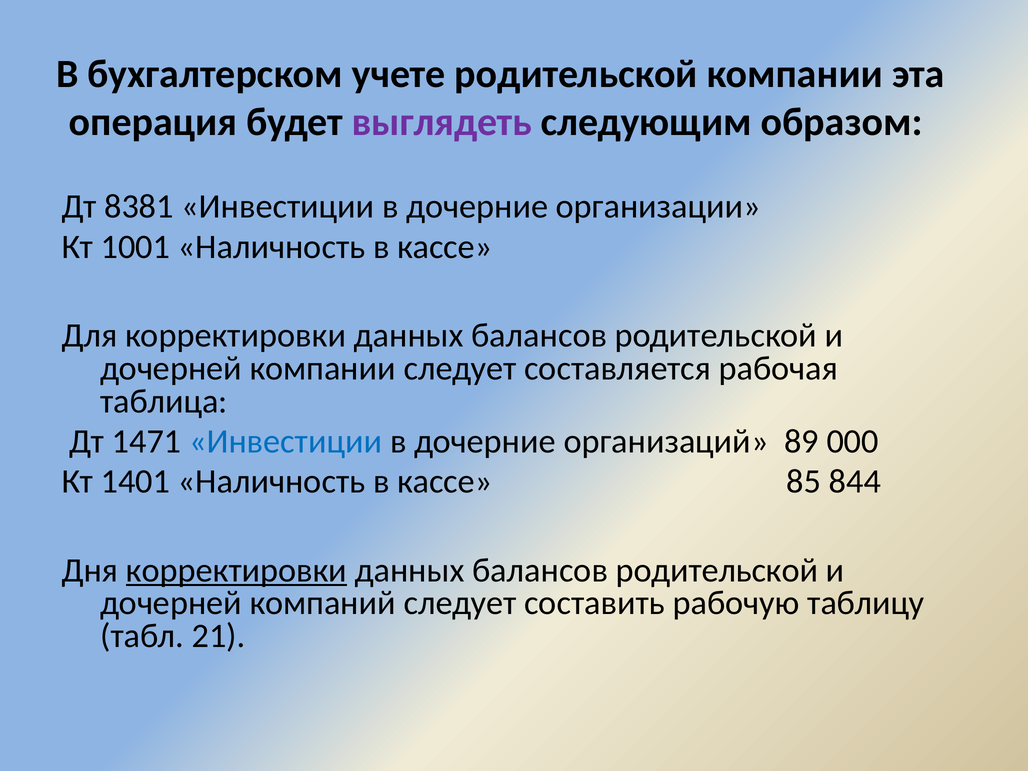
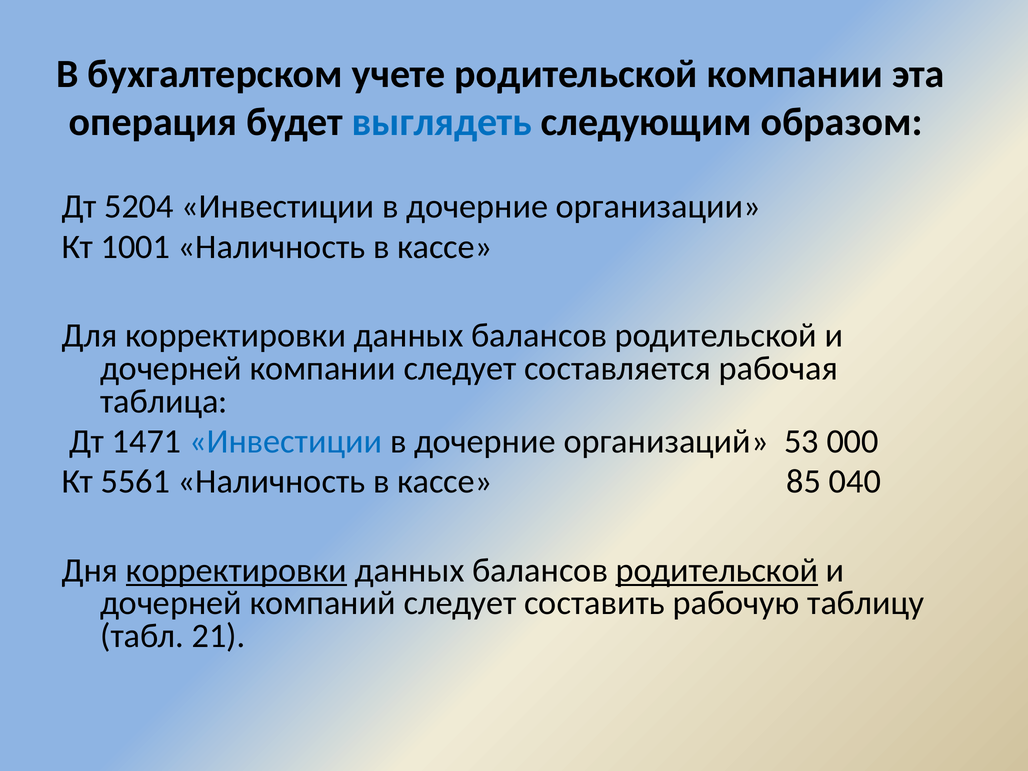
выглядеть colour: purple -> blue (442, 122)
8381: 8381 -> 5204 (139, 207)
89: 89 -> 53 (801, 441)
1401: 1401 -> 5561 (135, 482)
844: 844 -> 040 (855, 482)
родительской underline: none -> present (717, 570)
